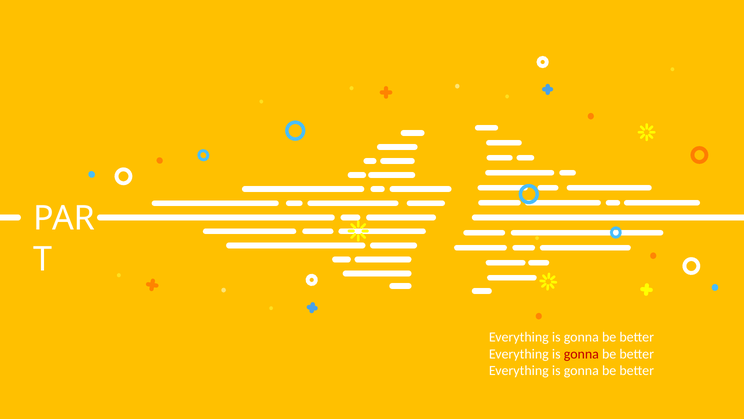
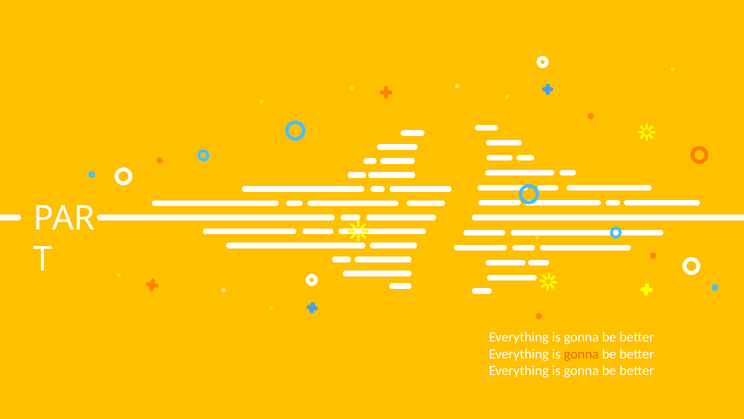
gonna colour: red -> orange (581, 354)
